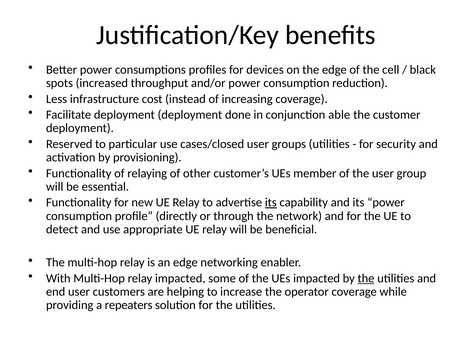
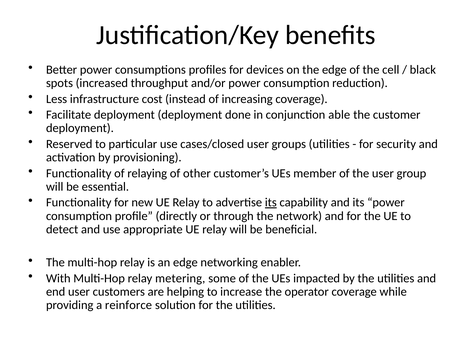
relay impacted: impacted -> metering (180, 278)
the underline: present -> none (366, 278)
repeaters: repeaters -> reinforce (128, 305)
